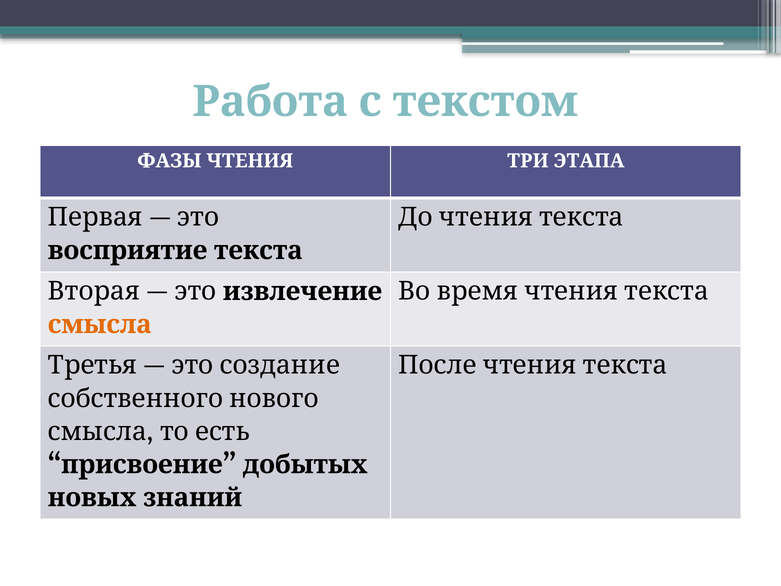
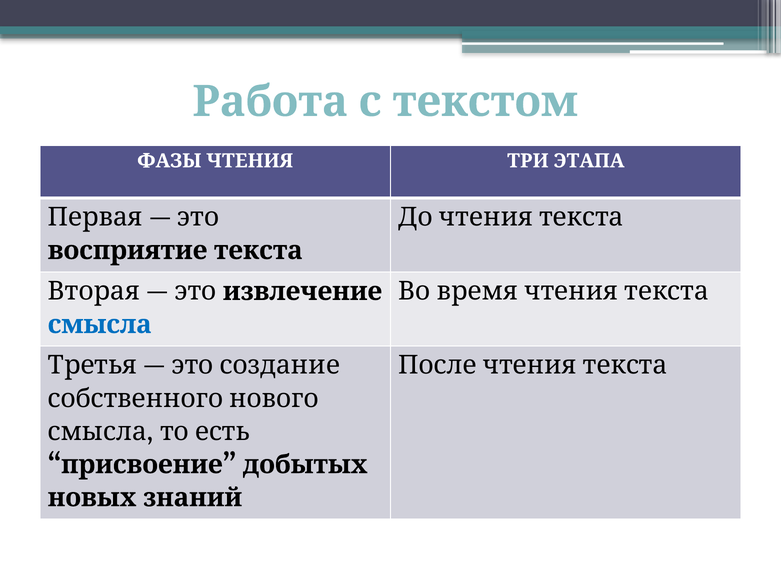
смысла colour: orange -> blue (100, 324)
